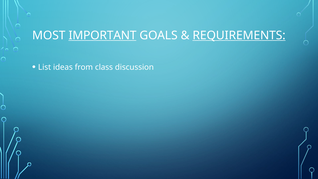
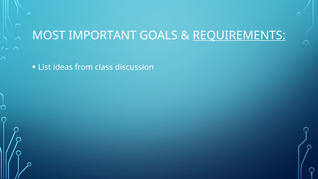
IMPORTANT underline: present -> none (102, 35)
